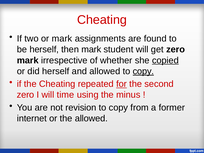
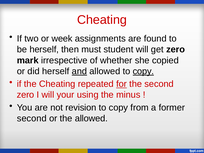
or mark: mark -> week (62, 39)
then mark: mark -> must (91, 49)
copied underline: present -> none (165, 60)
and underline: none -> present (79, 71)
time: time -> your (65, 95)
internet: internet -> second (32, 118)
